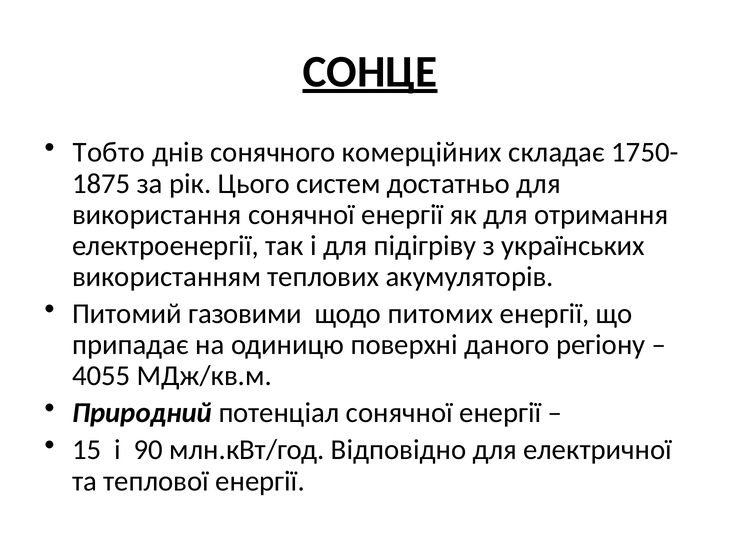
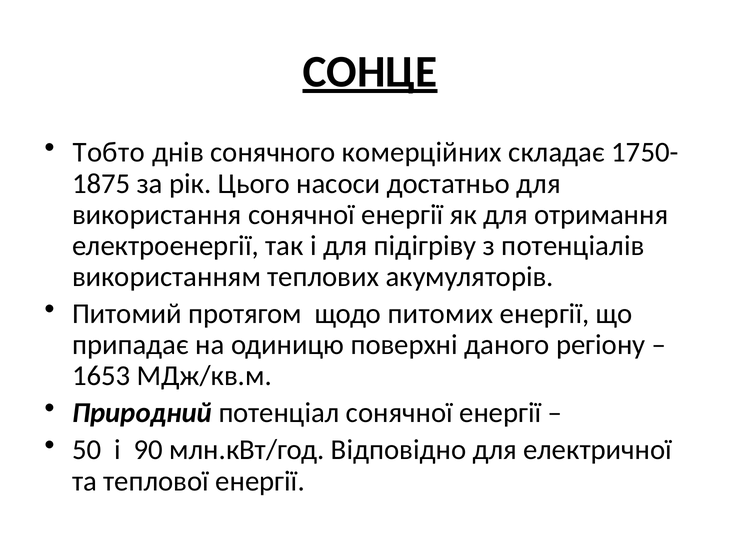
систем: систем -> насоси (338, 184)
українських: українських -> потенціалів (573, 246)
газовими: газовими -> протягом (245, 314)
4055: 4055 -> 1653 (101, 376)
15: 15 -> 50 (87, 450)
